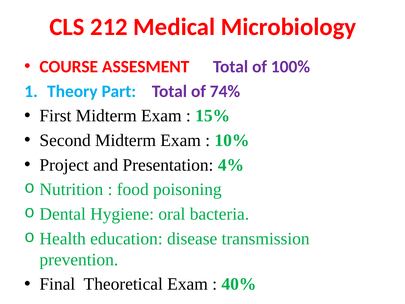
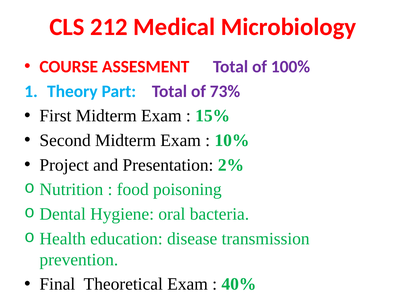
74%: 74% -> 73% (225, 91)
4%: 4% -> 2% (231, 165)
